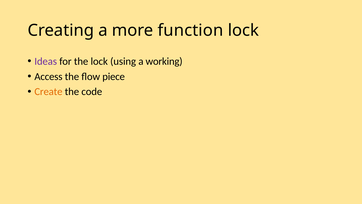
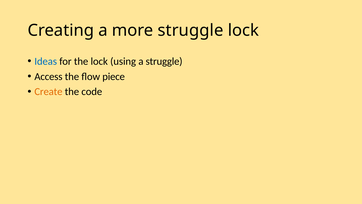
more function: function -> struggle (191, 30)
Ideas colour: purple -> blue (46, 61)
a working: working -> struggle (164, 61)
